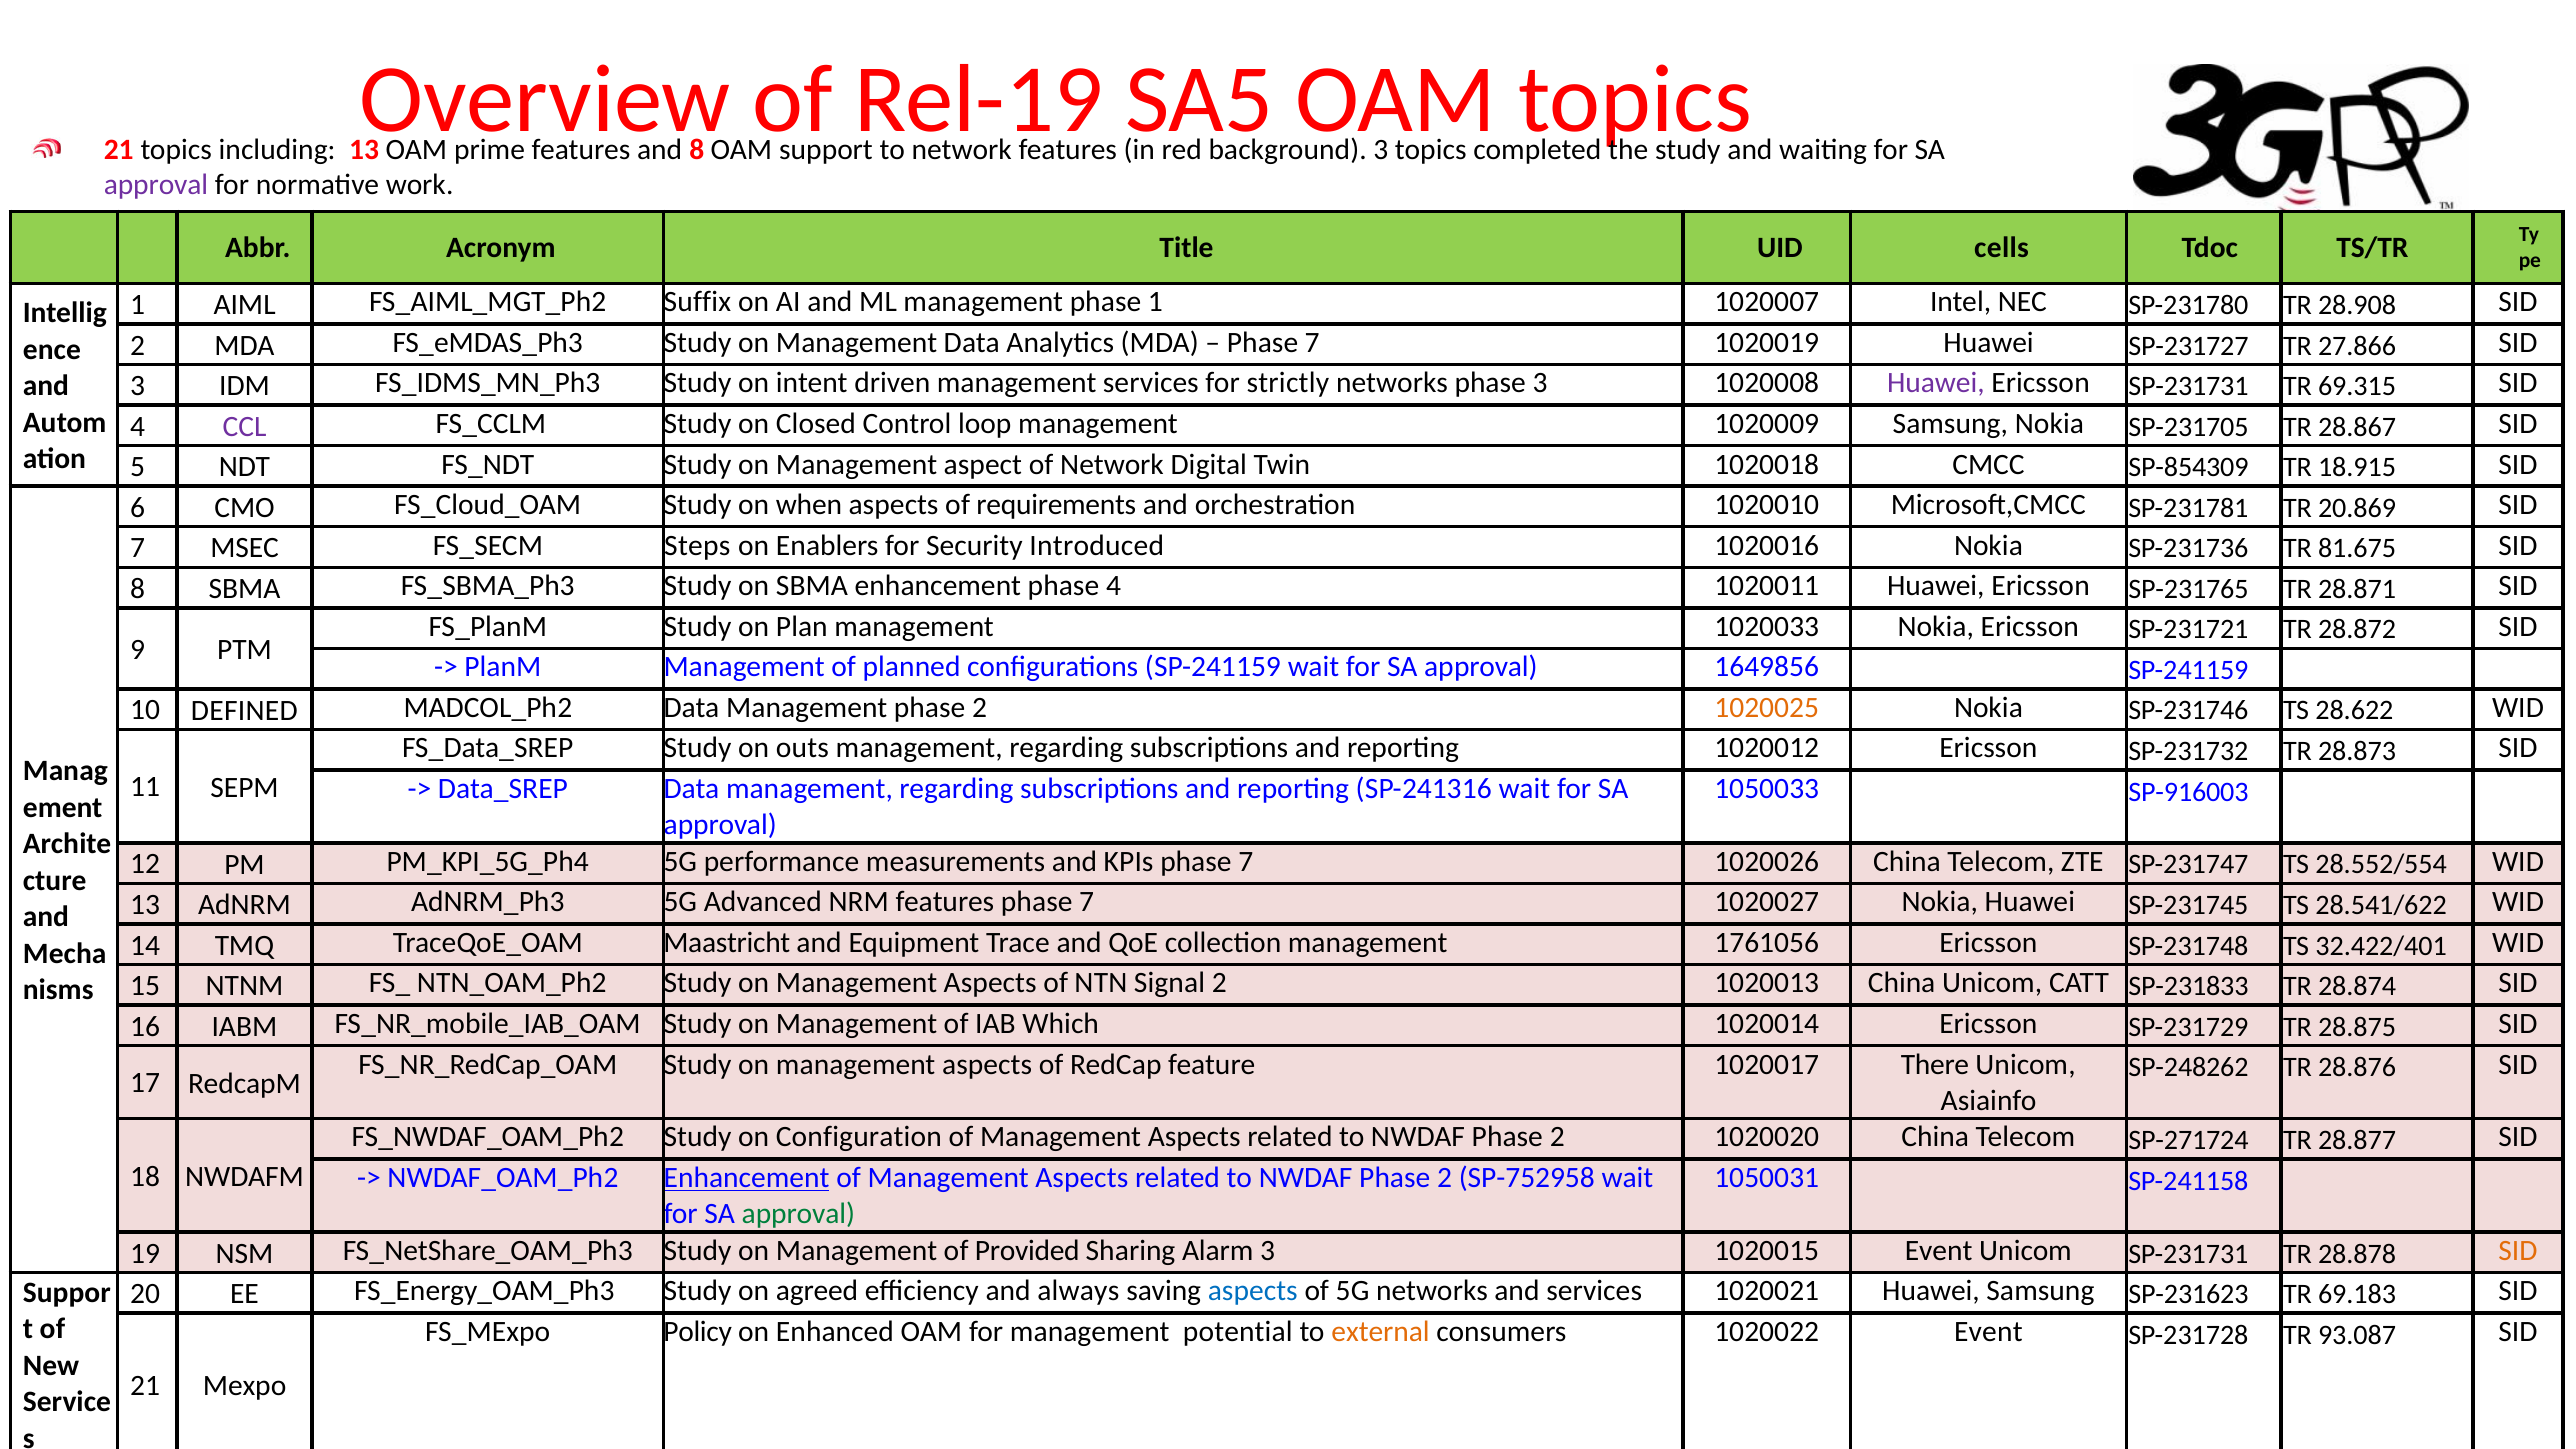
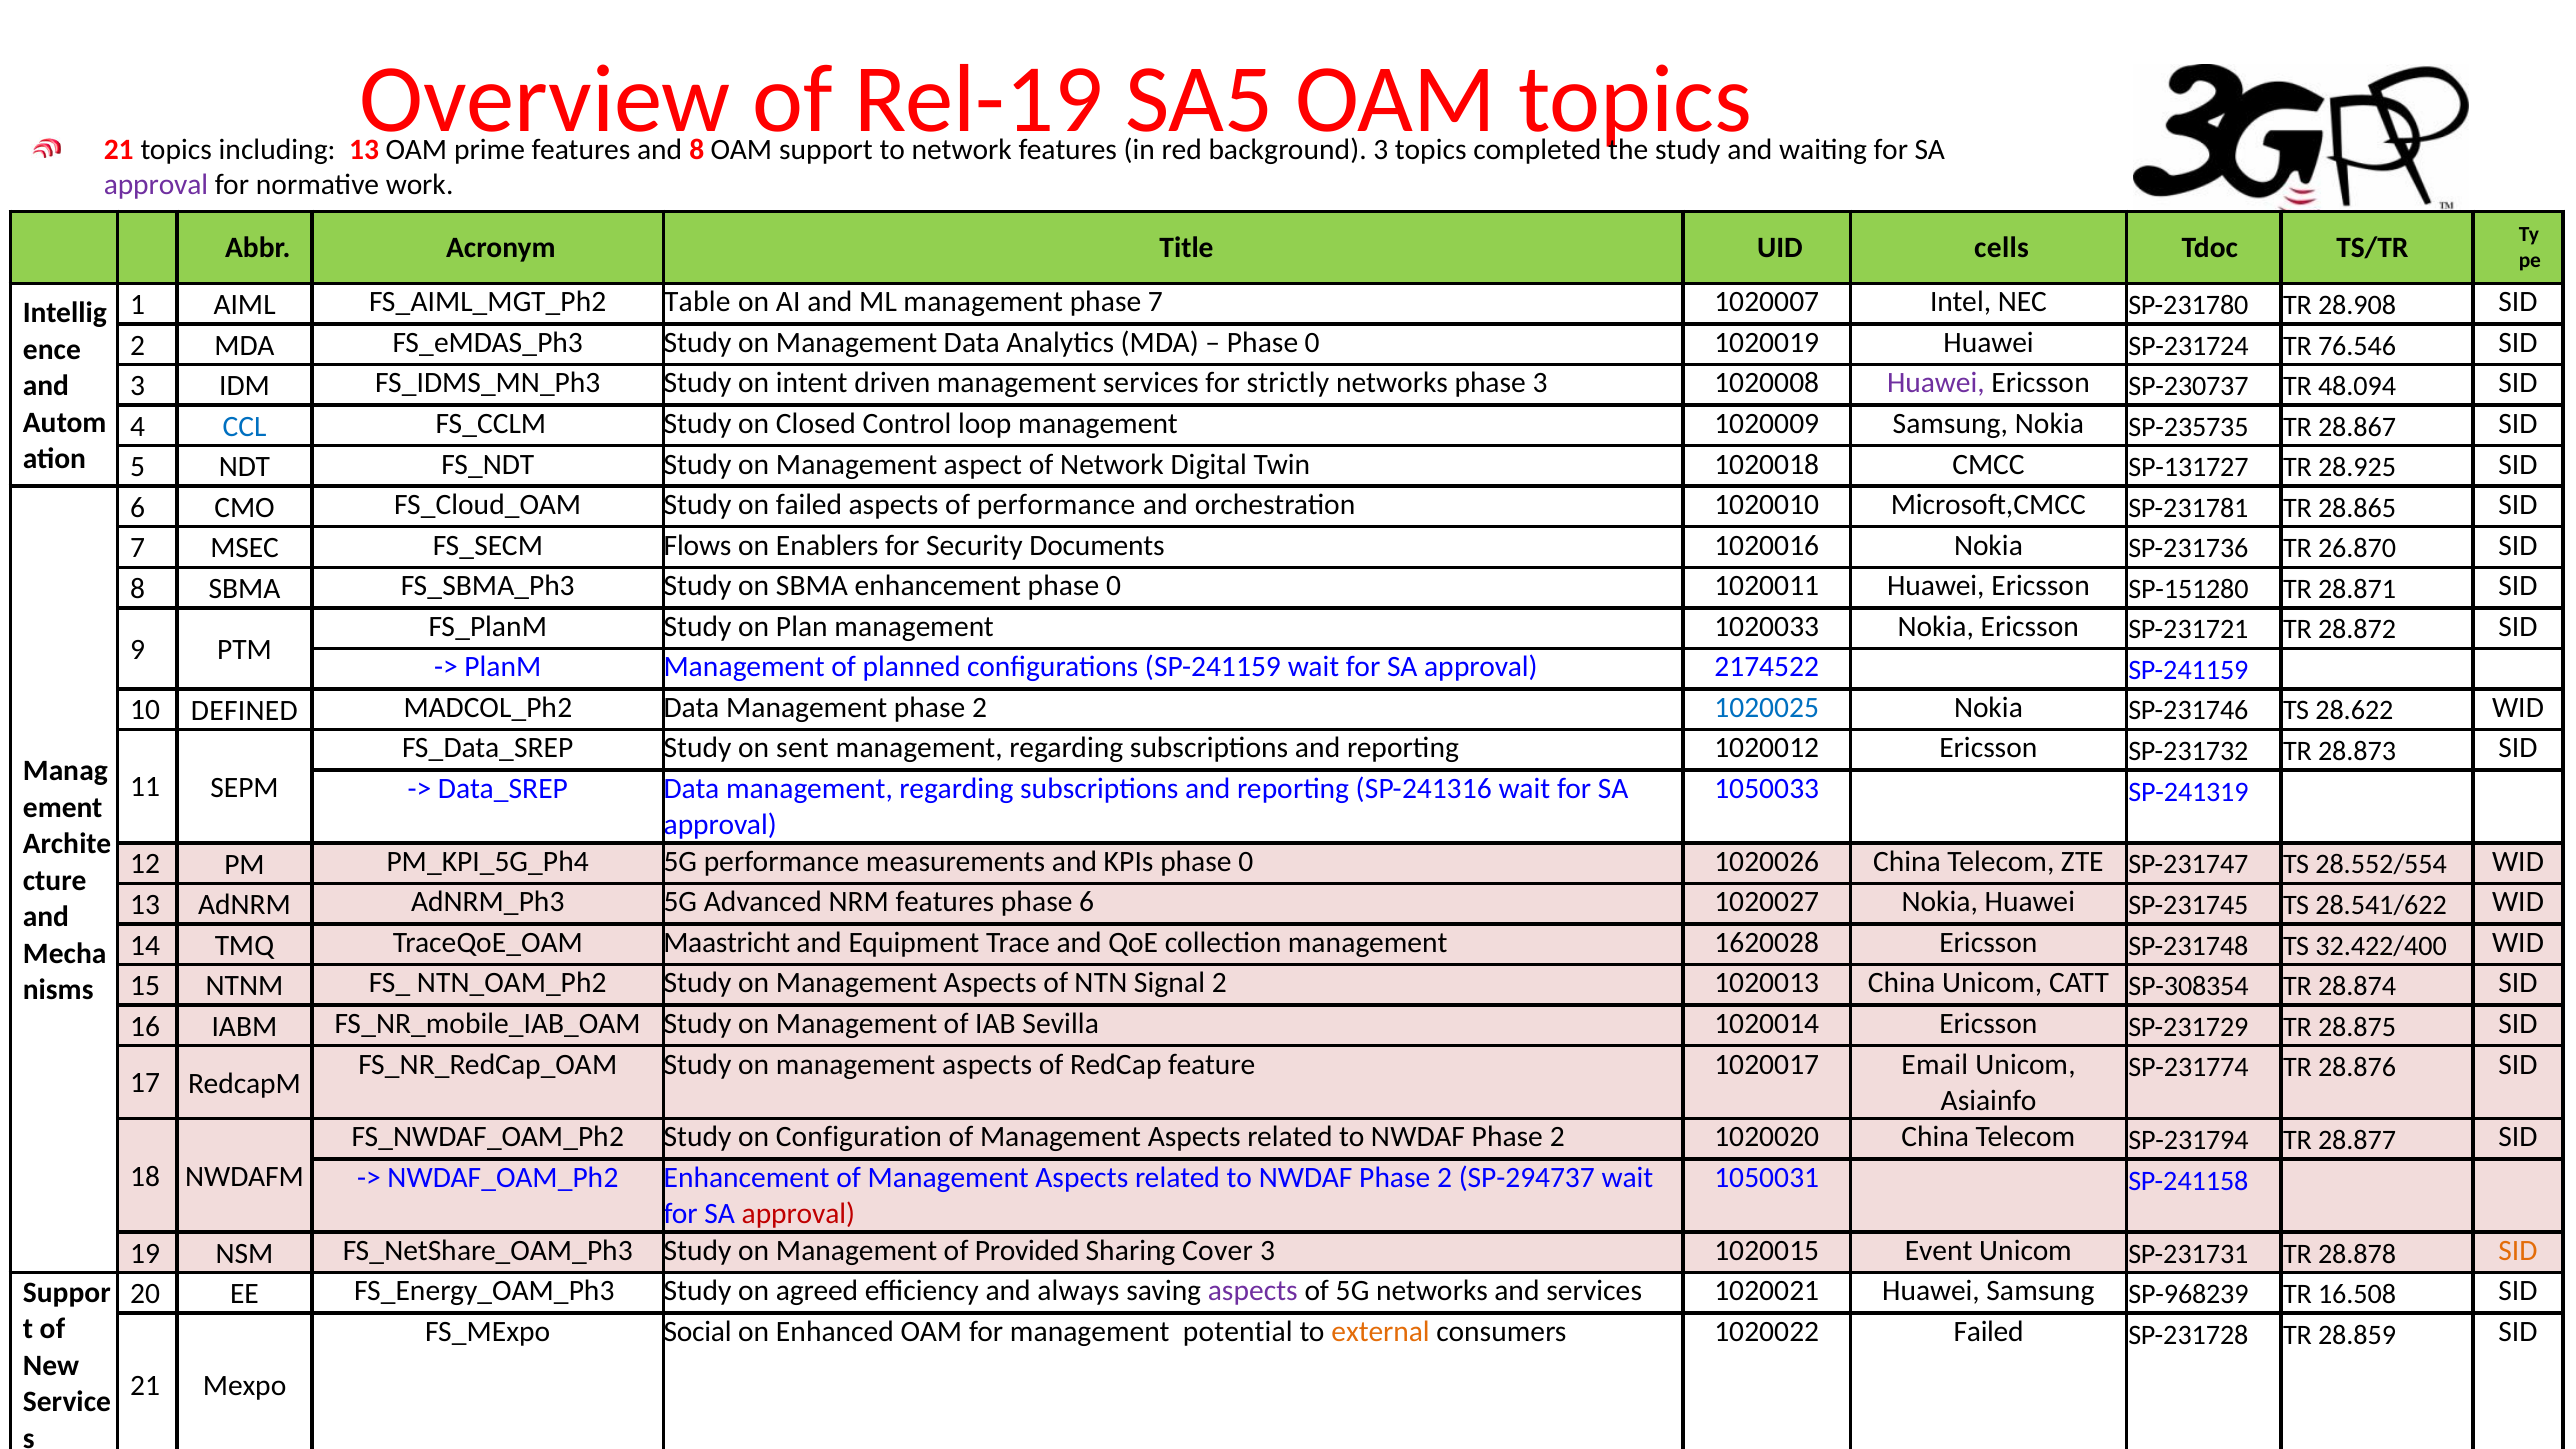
Suffix: Suffix -> Table (697, 302)
phase 1: 1 -> 7 (1155, 302)
7: 7 -> 0 (1312, 343)
SP-231727: SP-231727 -> SP-231724 (2188, 346)
27.866: 27.866 -> 76.546 (2357, 346)
Ericsson SP-231731: SP-231731 -> SP-230737 (2188, 386)
69.315: 69.315 -> 48.094 (2357, 386)
CCL colour: purple -> blue (245, 427)
SP-231705: SP-231705 -> SP-235735 (2188, 427)
SP-854309: SP-854309 -> SP-131727 (2188, 467)
18.915: 18.915 -> 28.925 (2357, 467)
on when: when -> failed (809, 505)
of requirements: requirements -> performance (1056, 505)
20.869: 20.869 -> 28.865 (2357, 508)
Steps: Steps -> Flows (698, 545)
Introduced: Introduced -> Documents (1097, 545)
81.675: 81.675 -> 26.870 (2357, 548)
enhancement phase 4: 4 -> 0 (1114, 586)
SP-231765: SP-231765 -> SP-151280 (2188, 589)
1649856: 1649856 -> 2174522 (1767, 667)
1020025 colour: orange -> blue (1767, 708)
outs: outs -> sent (802, 748)
SP-916003: SP-916003 -> SP-241319 (2188, 792)
KPIs phase 7: 7 -> 0 (1246, 862)
features phase 7: 7 -> 6 (1086, 902)
1761056: 1761056 -> 1620028 (1767, 943)
32.422/401: 32.422/401 -> 32.422/400 (2381, 946)
SP-231833: SP-231833 -> SP-308354 (2188, 986)
Which: Which -> Sevilla (1061, 1024)
There: There -> Email (1935, 1064)
SP-248262: SP-248262 -> SP-231774 (2188, 1067)
SP-271724: SP-271724 -> SP-231794 (2188, 1140)
Enhancement underline: present -> none (747, 1178)
SP-752958: SP-752958 -> SP-294737 (1527, 1178)
approval colour: green -> red (798, 1214)
Alarm: Alarm -> Cover (1218, 1251)
aspects colour: blue -> purple (1253, 1291)
SP-231623: SP-231623 -> SP-968239 (2188, 1294)
69.183: 69.183 -> 16.508 (2357, 1294)
Policy: Policy -> Social (698, 1332)
1020022 Event: Event -> Failed (1989, 1332)
93.087: 93.087 -> 28.859 (2357, 1335)
